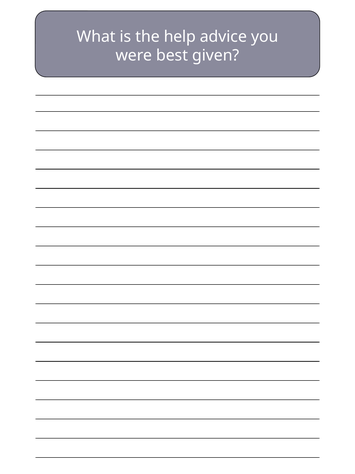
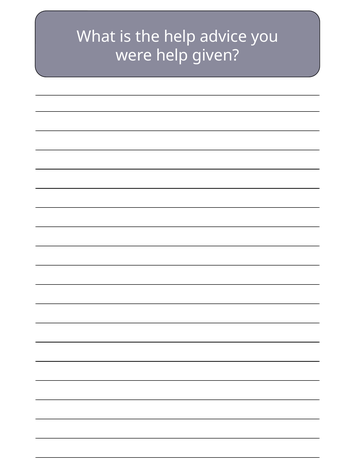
were best: best -> help (172, 55)
